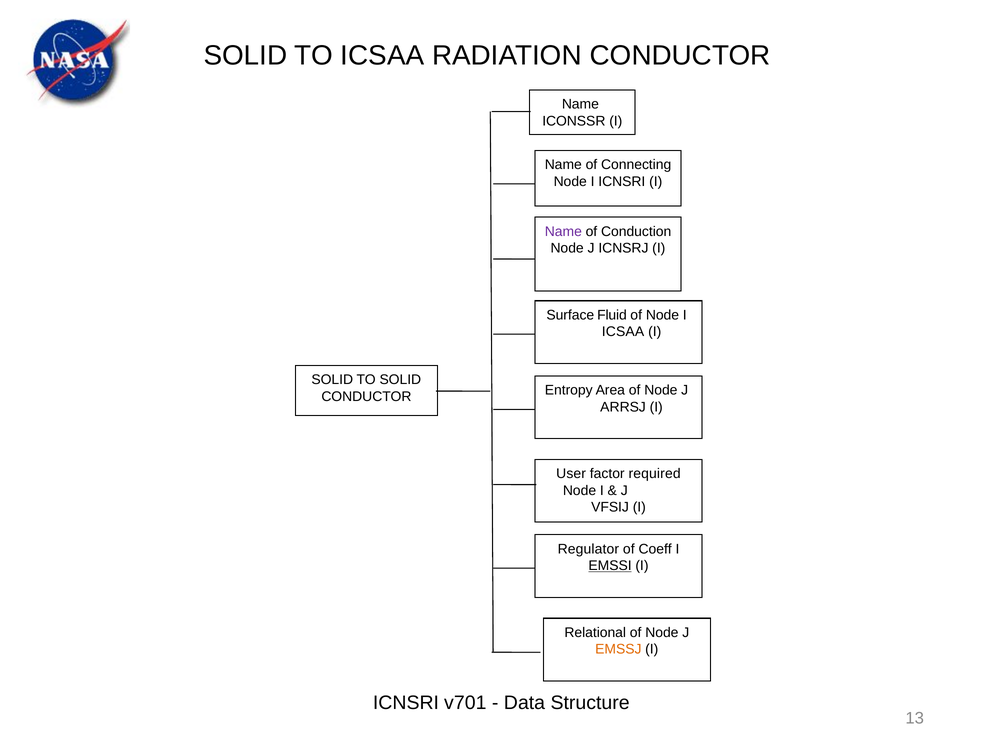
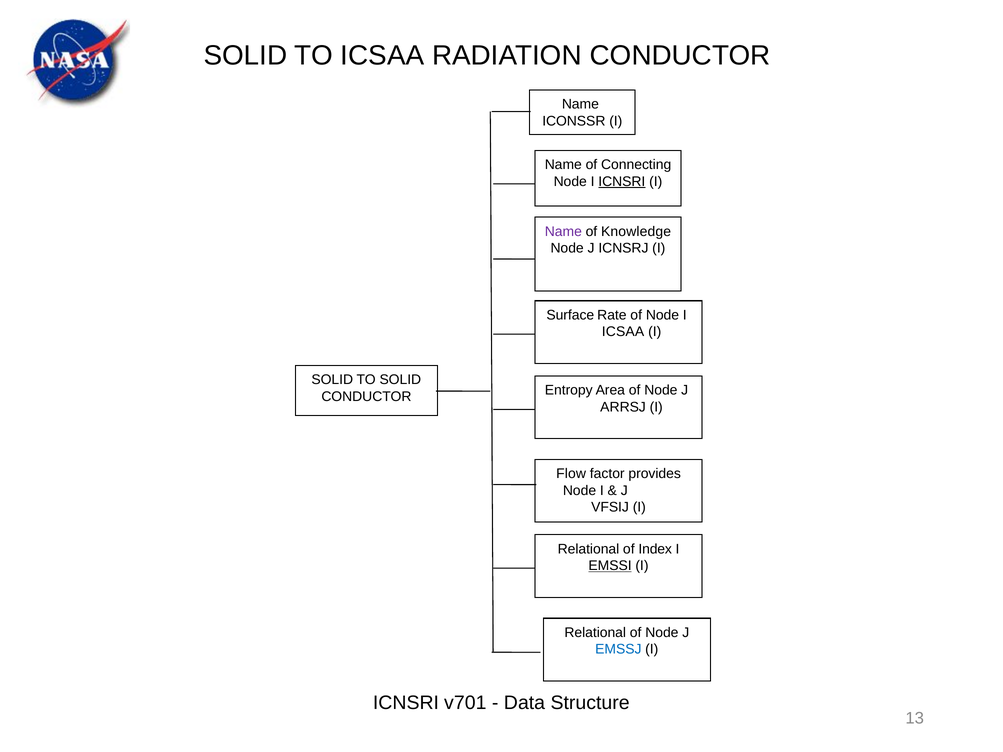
ICNSRI underline: none -> present (622, 181)
Conduction: Conduction -> Knowledge (636, 232)
Fluid: Fluid -> Rate (612, 315)
User: User -> Flow (571, 474)
required: required -> provides (655, 474)
Regulator: Regulator -> Relational (588, 549)
Coeff: Coeff -> Index (655, 549)
EMSSJ colour: orange -> blue (618, 649)
